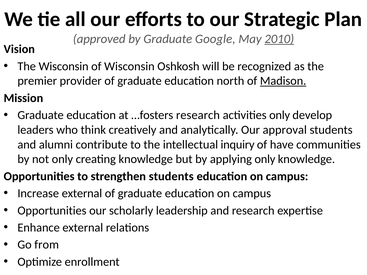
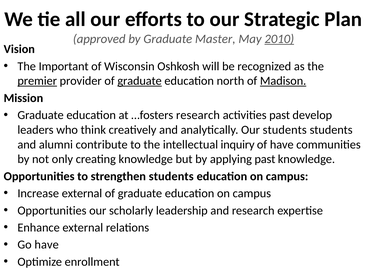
Google: Google -> Master (215, 39)
The Wisconsin: Wisconsin -> Important (64, 66)
premier underline: none -> present (37, 81)
graduate underline: none -> present (140, 81)
activities only: only -> past (280, 115)
Our approval: approval -> students (285, 130)
applying only: only -> past (265, 159)
Go from: from -> have (47, 245)
